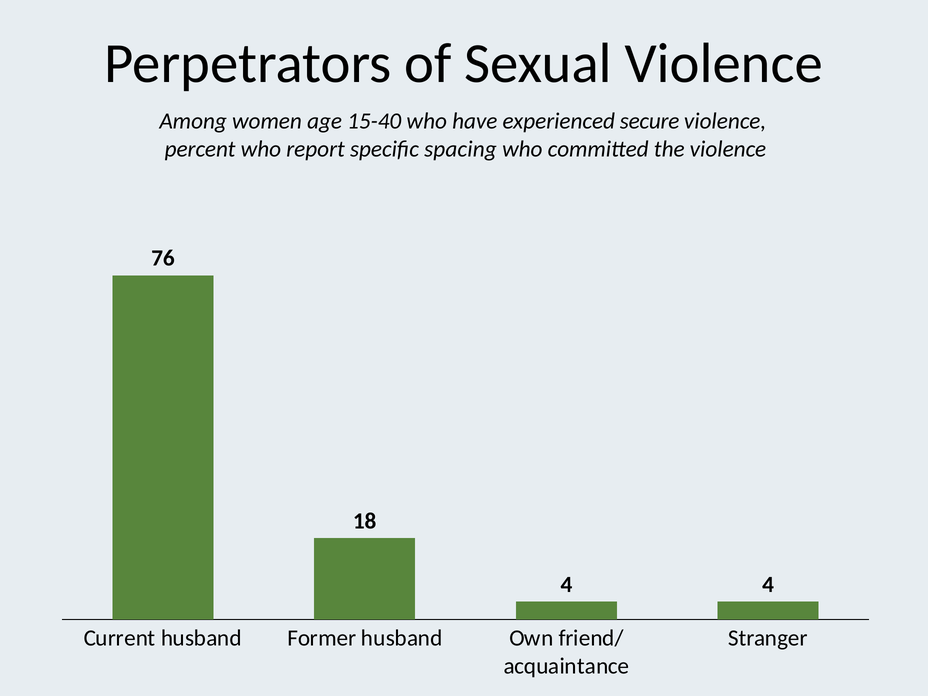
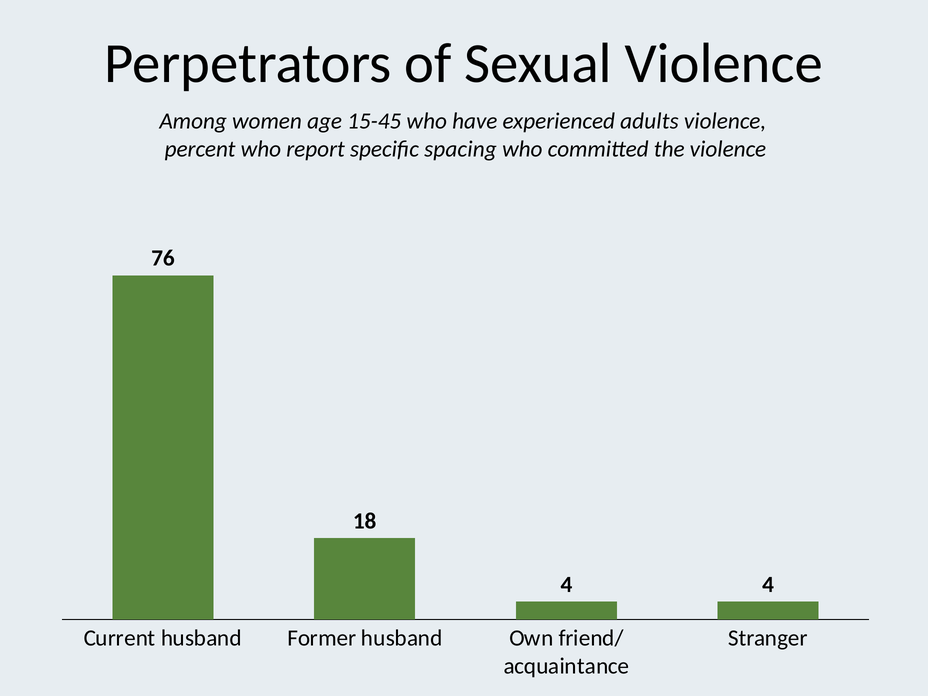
15-40: 15-40 -> 15-45 (374, 121)
secure: secure -> adults (649, 121)
